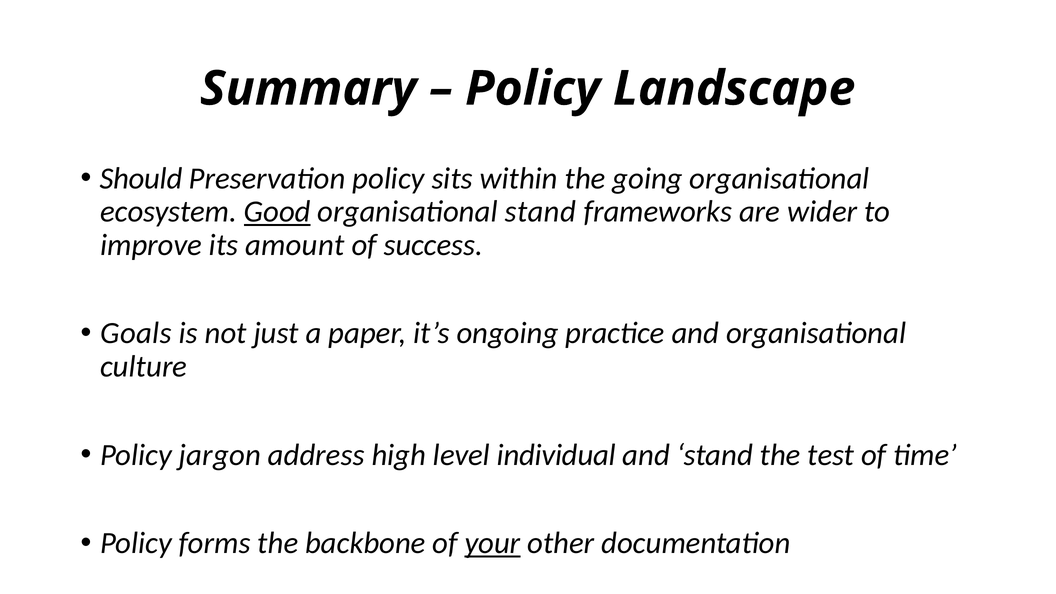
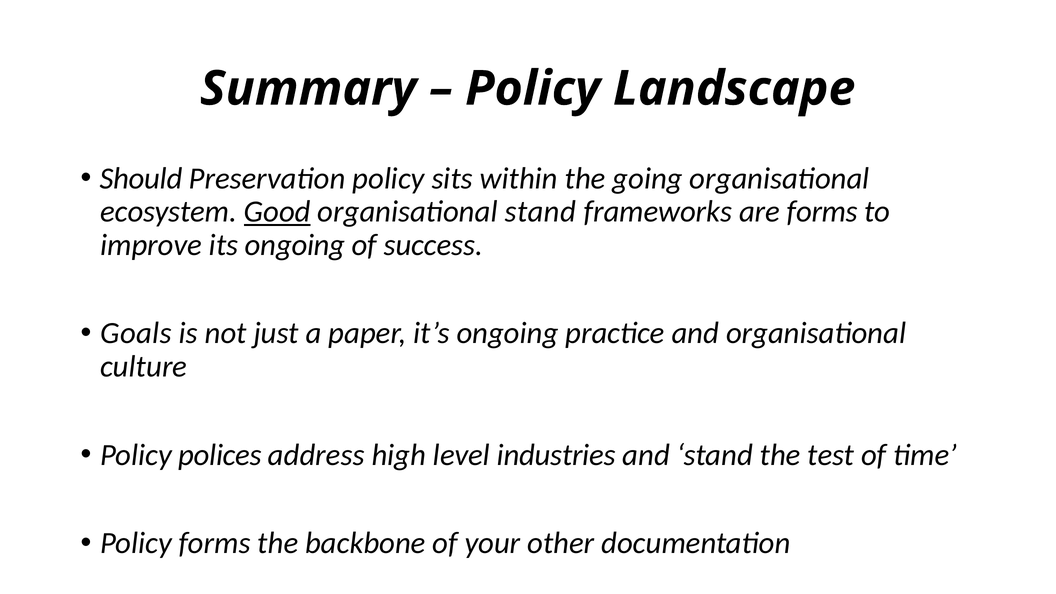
are wider: wider -> forms (822, 212)
its amount: amount -> ongoing (295, 245)
jargon: jargon -> polices (220, 455)
individual: individual -> industries (556, 455)
your underline: present -> none (493, 543)
